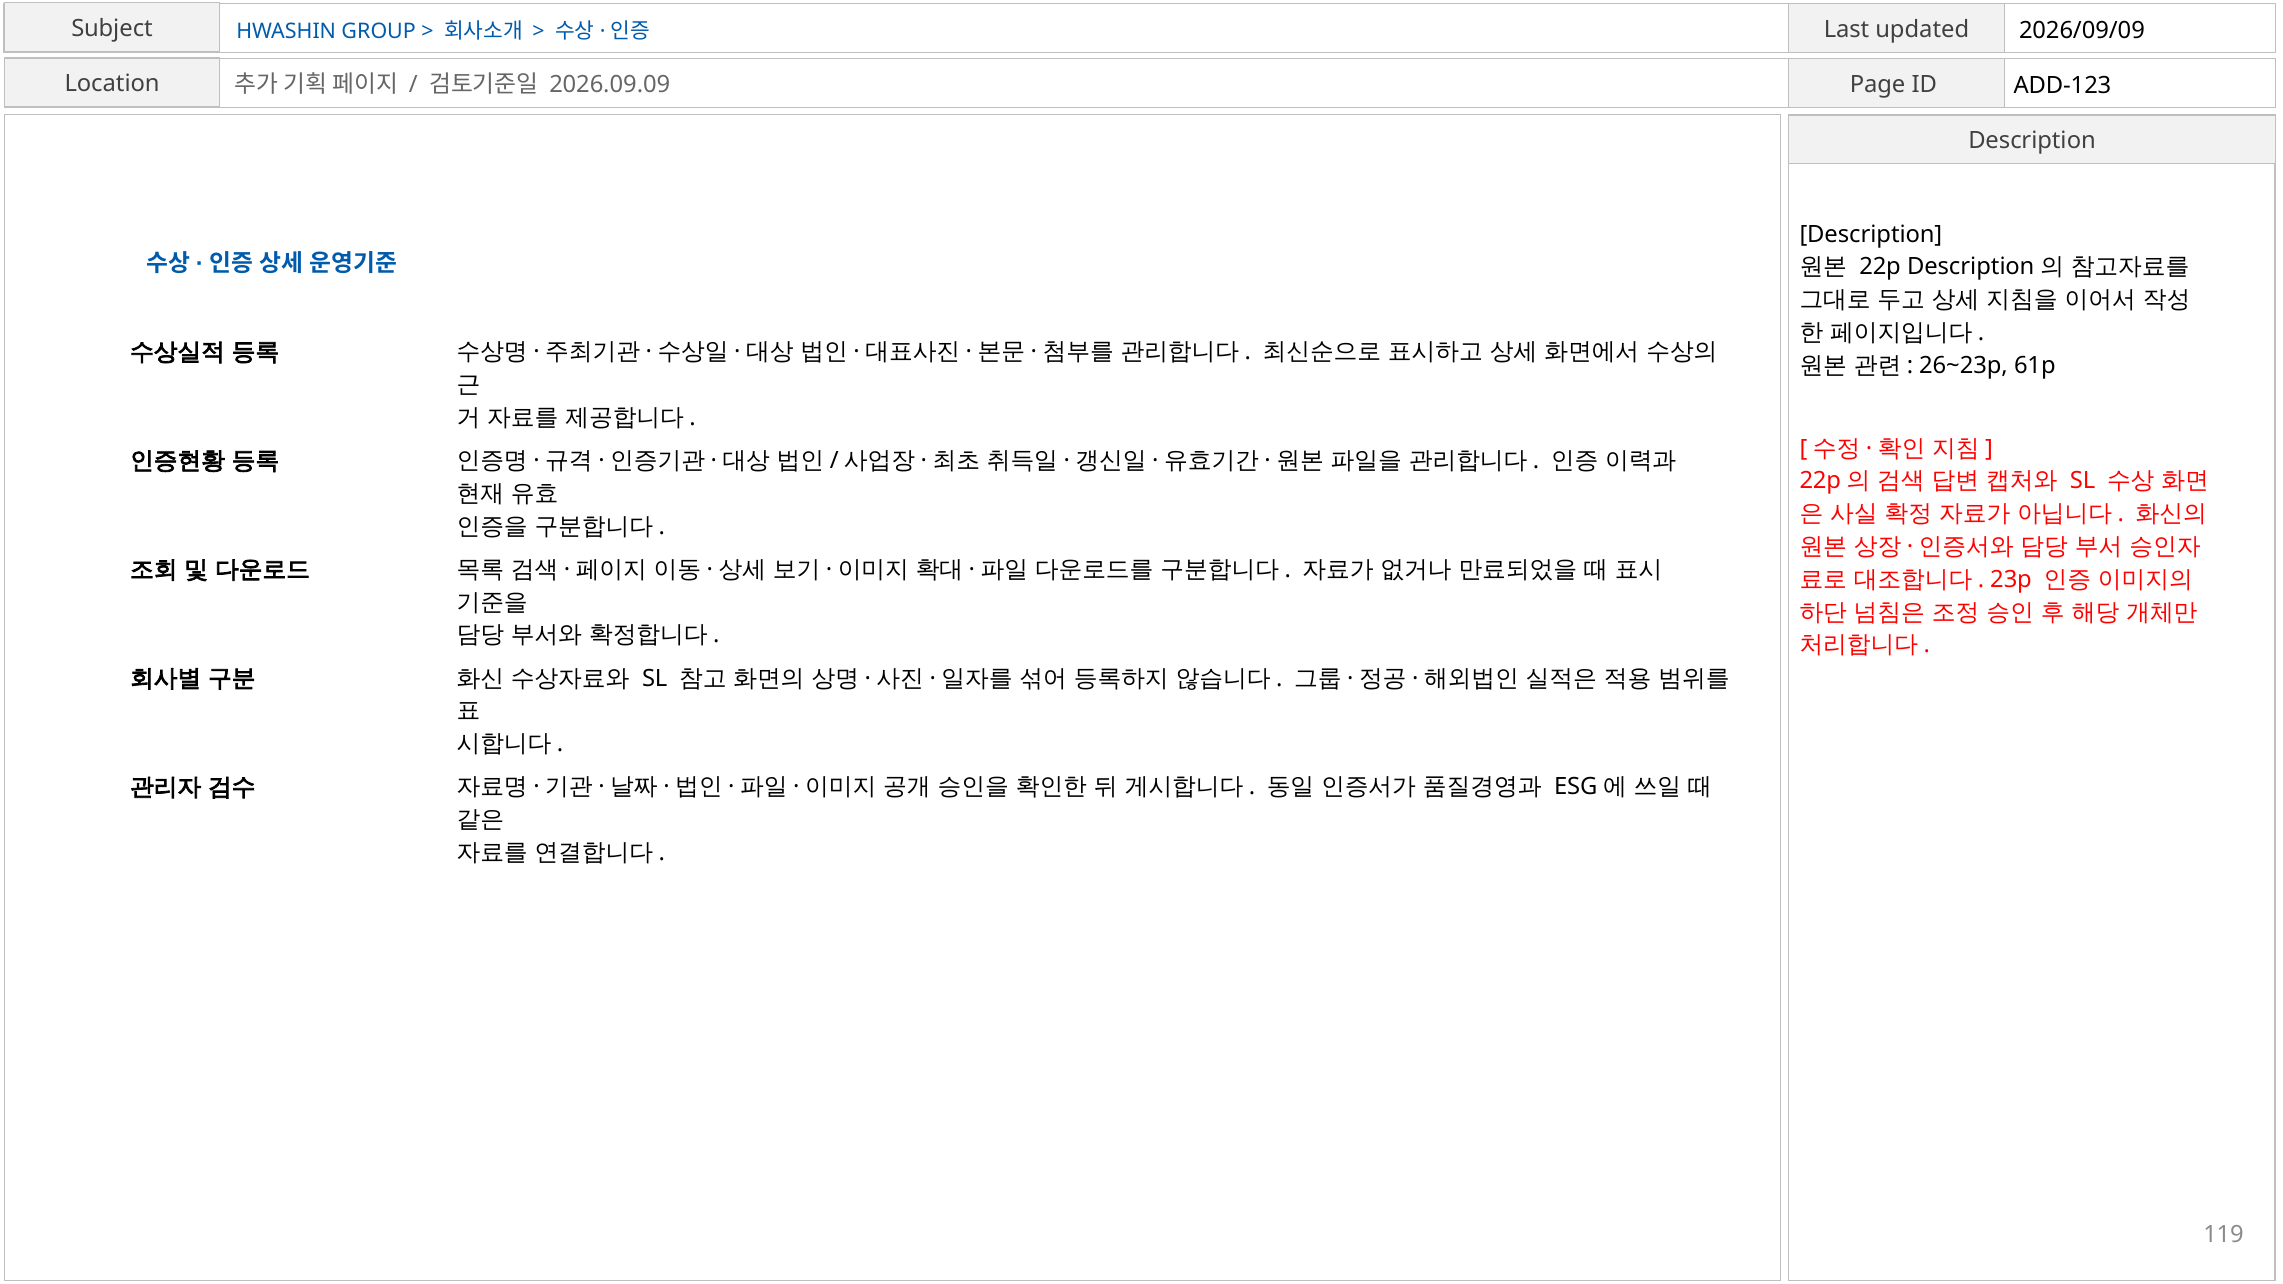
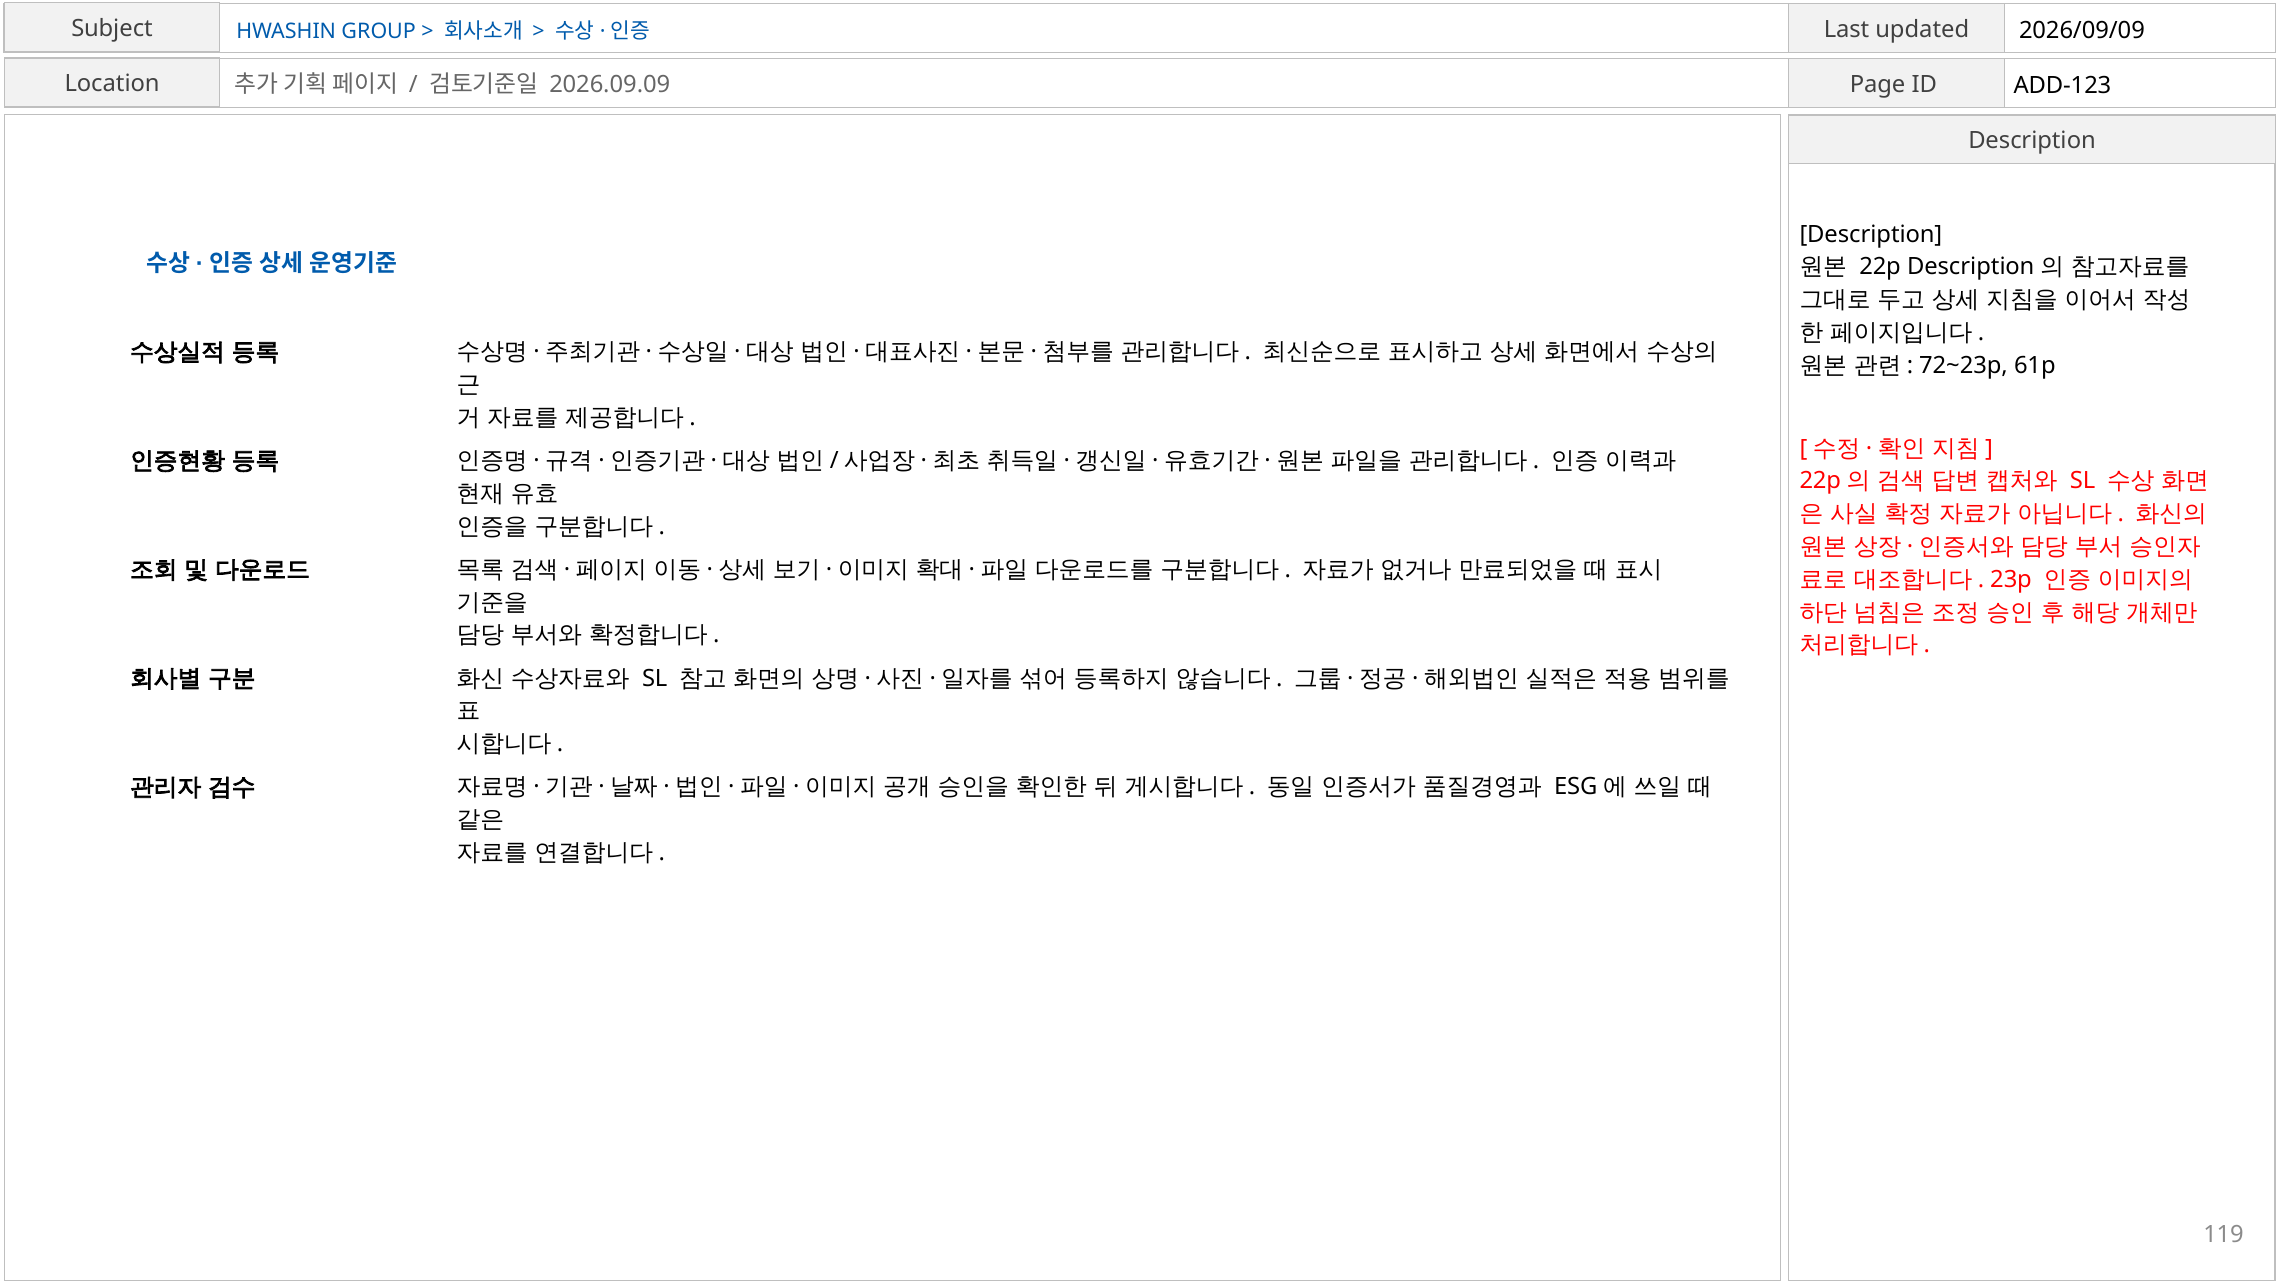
26~23p: 26~23p -> 72~23p (1963, 366)
